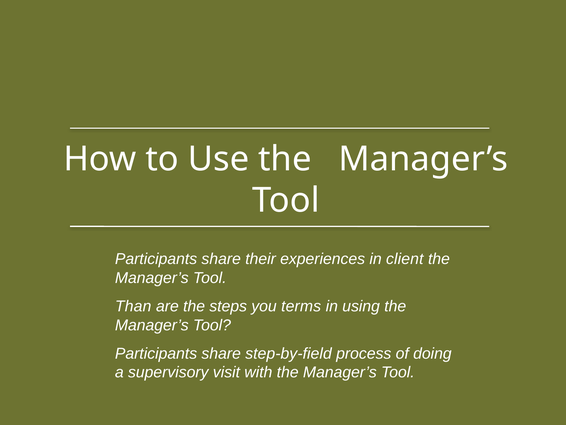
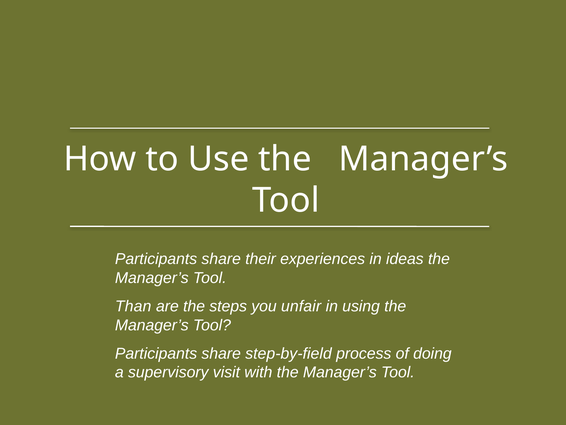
client: client -> ideas (405, 259)
terms: terms -> unfair (301, 306)
